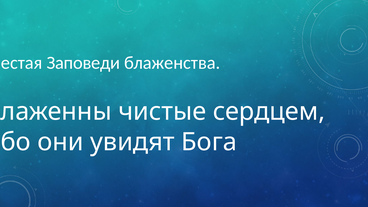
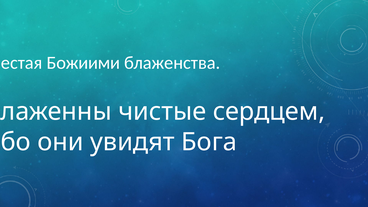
Заповеди: Заповеди -> Божиими (83, 63)
